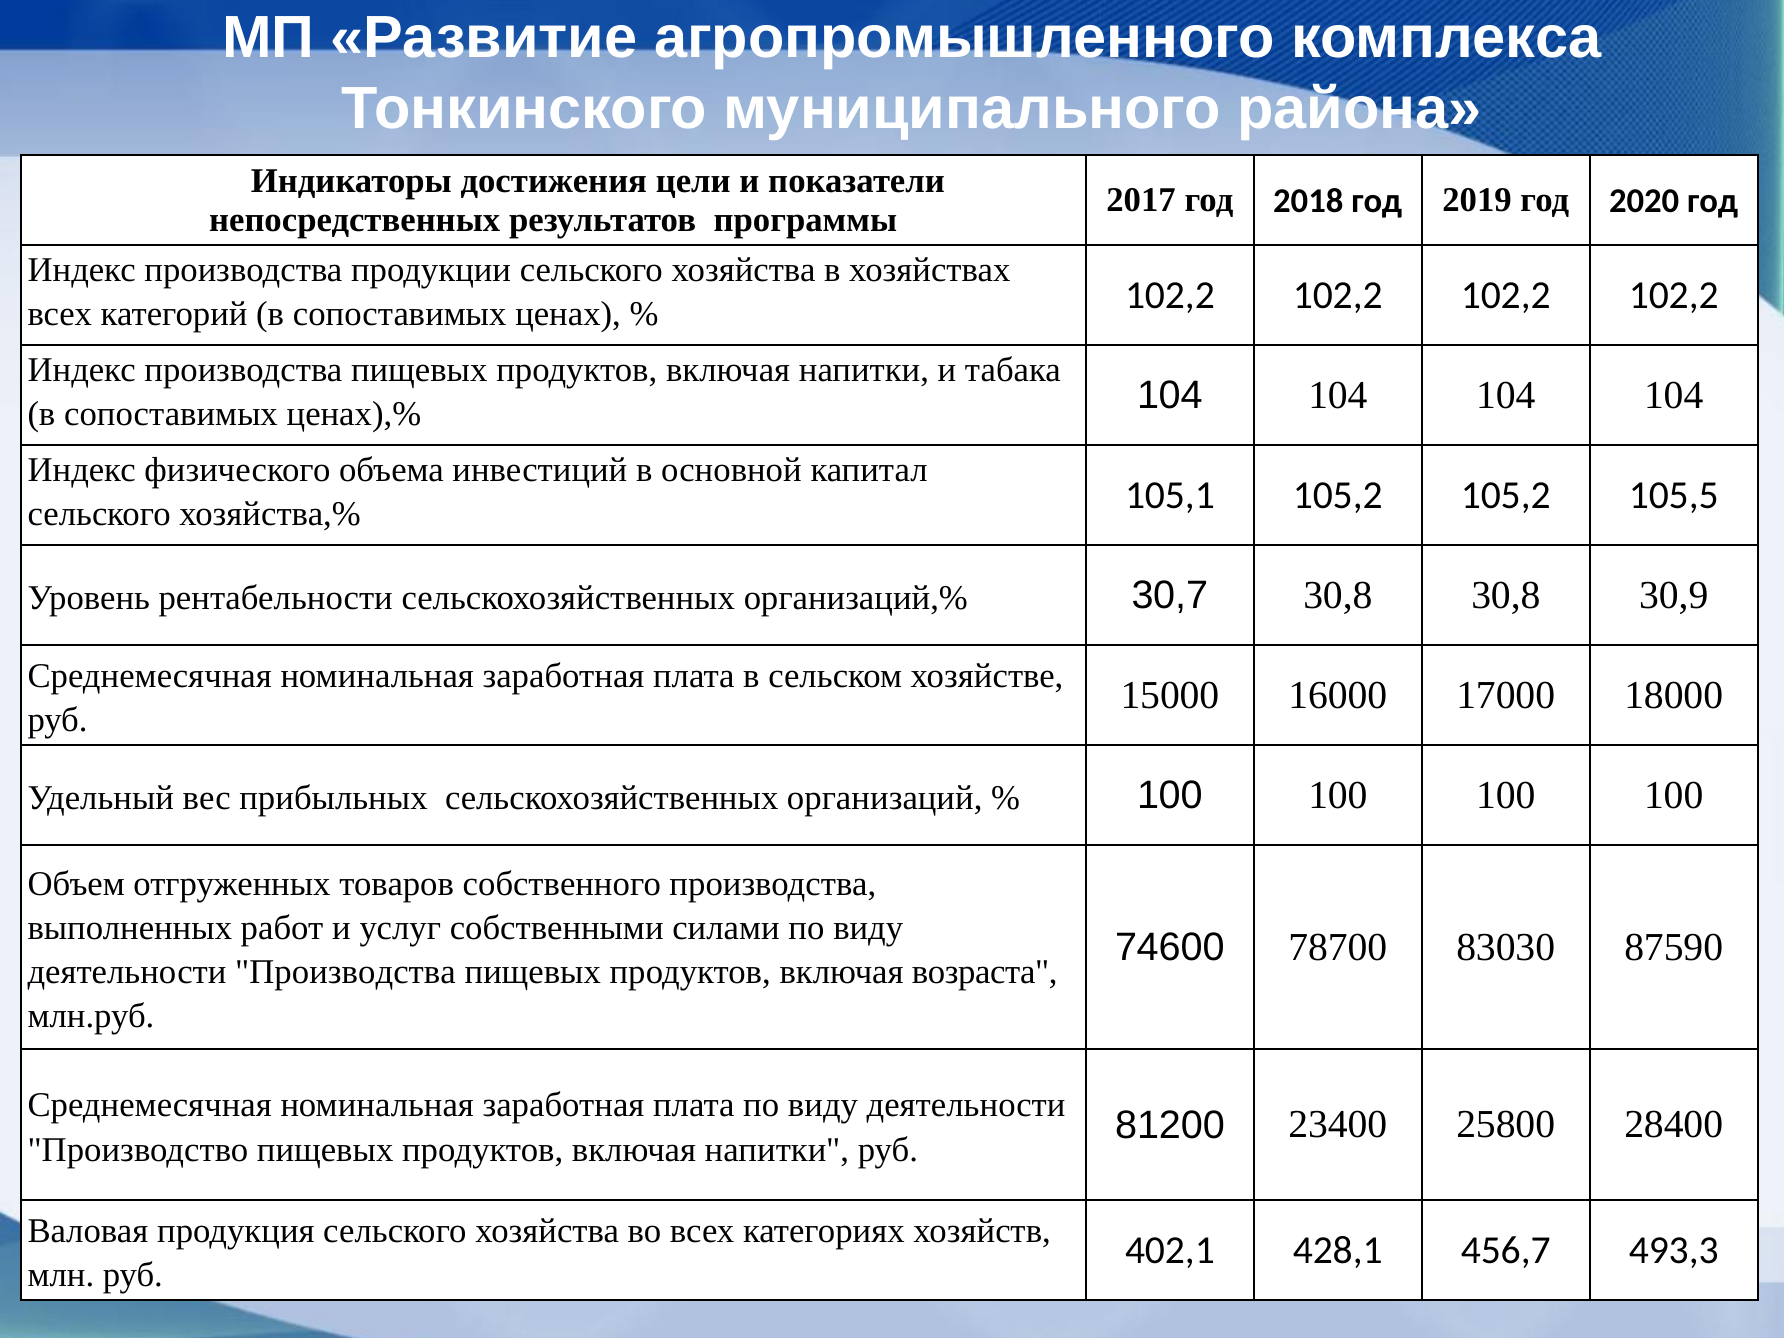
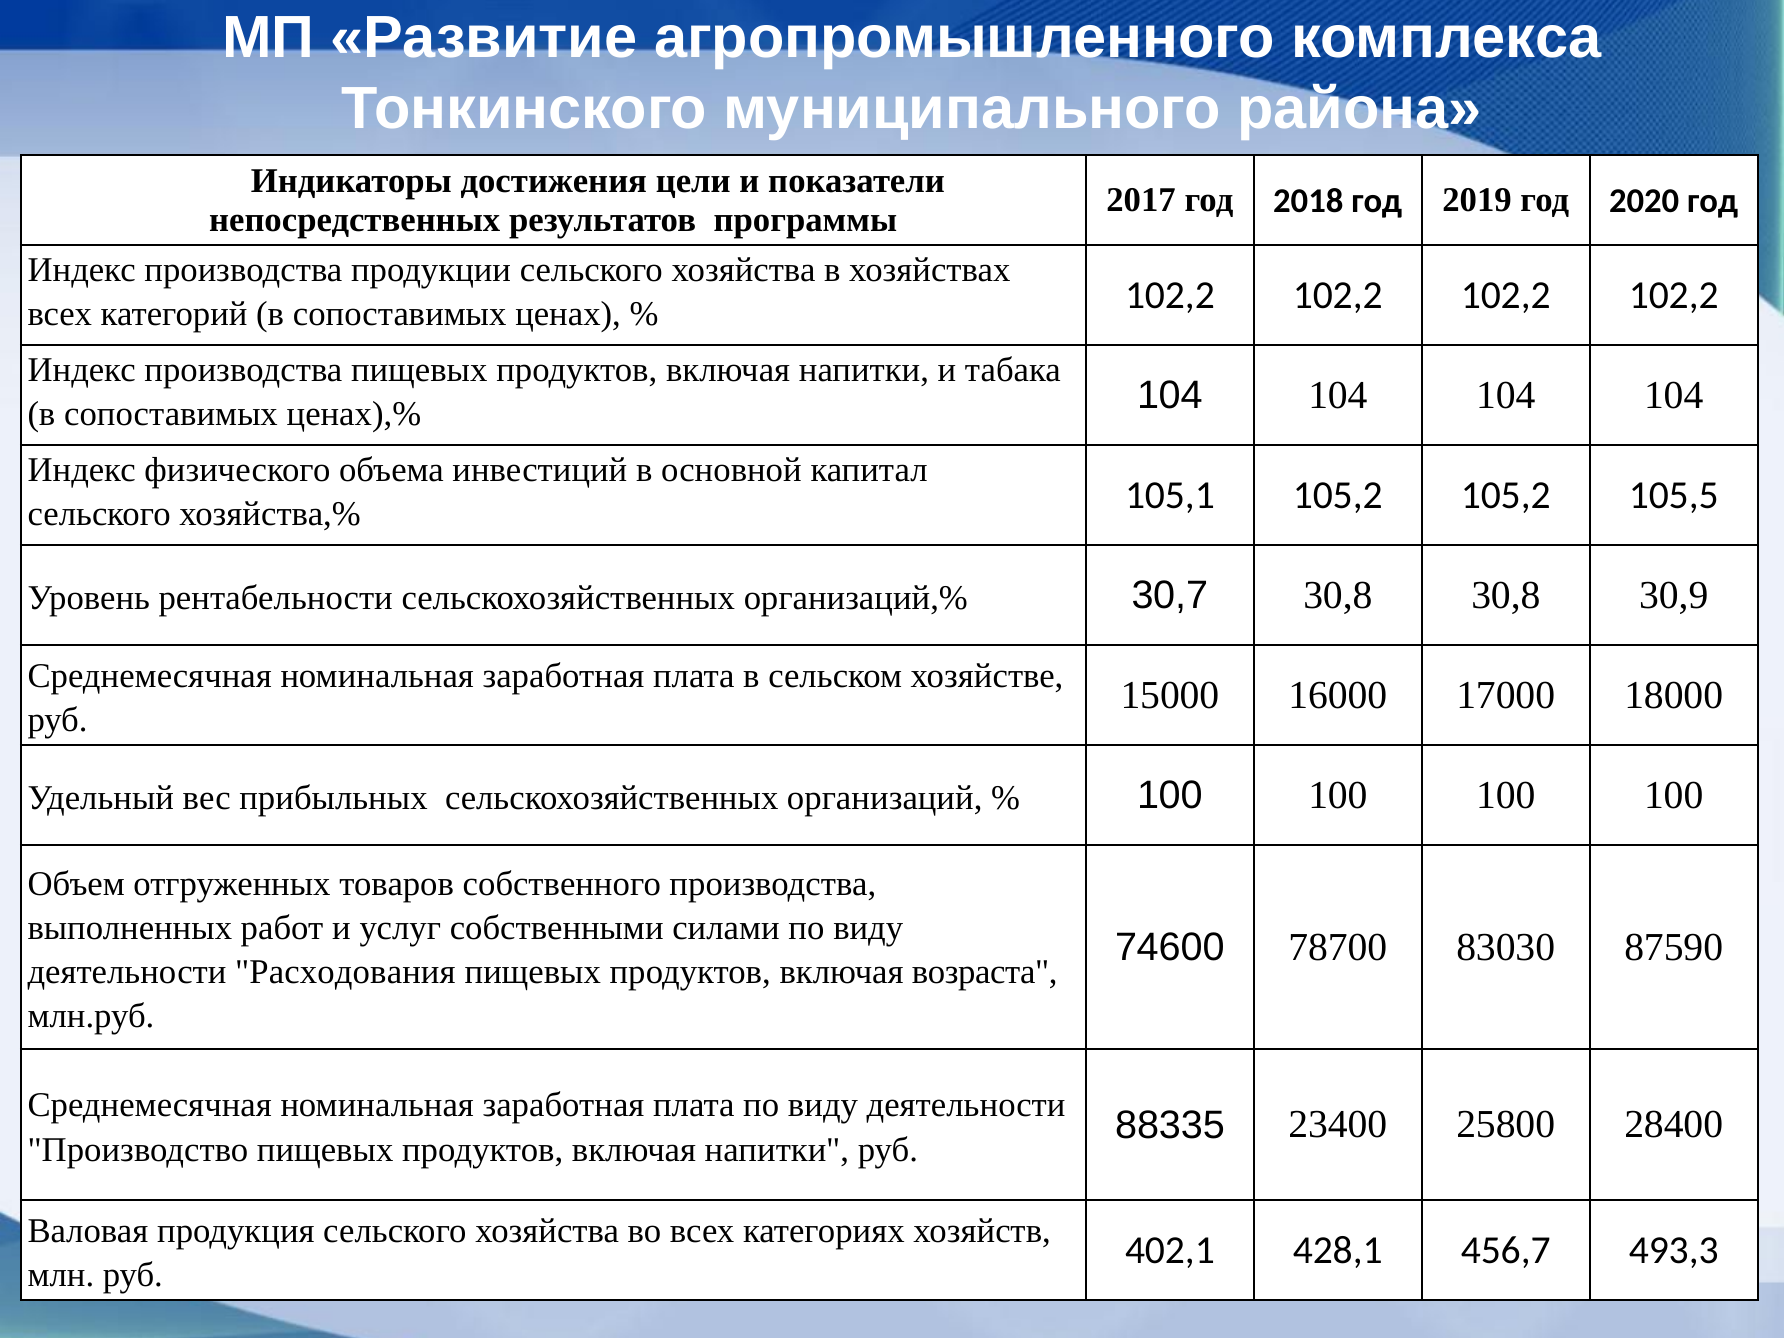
деятельности Производства: Производства -> Расходования (345, 972)
81200: 81200 -> 88335 (1170, 1125)
